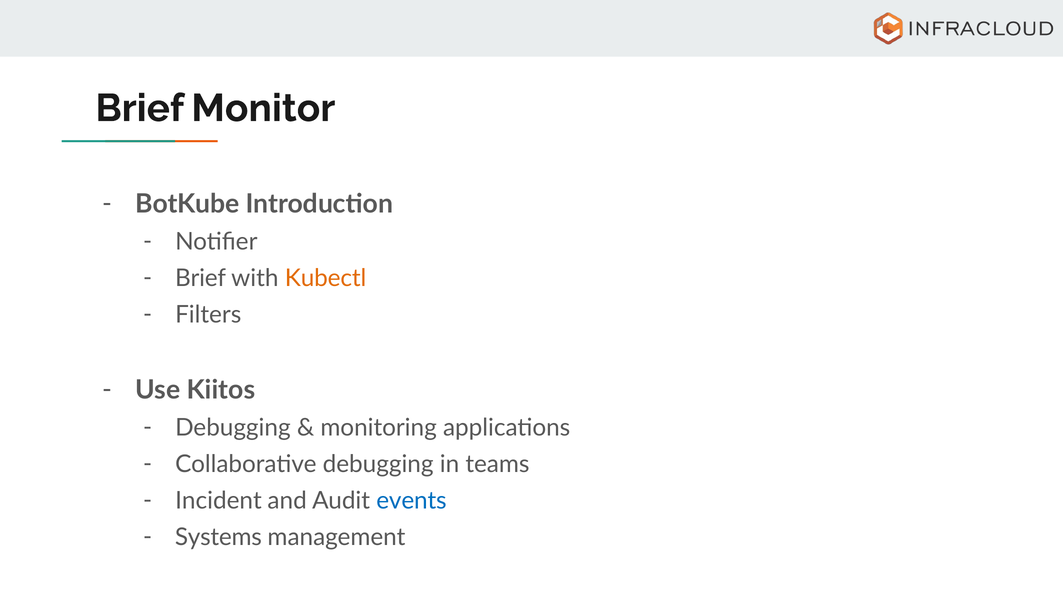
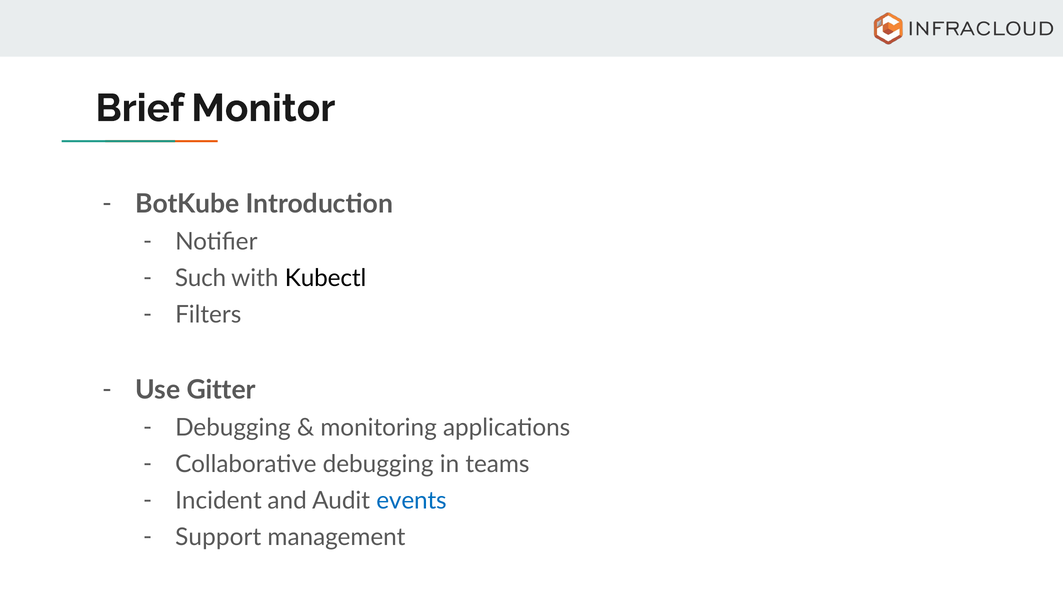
Brief: Brief -> Such (201, 278)
Kubectl colour: orange -> black (326, 278)
Kiitos: Kiitos -> Gitter (221, 390)
Systems: Systems -> Support (218, 537)
